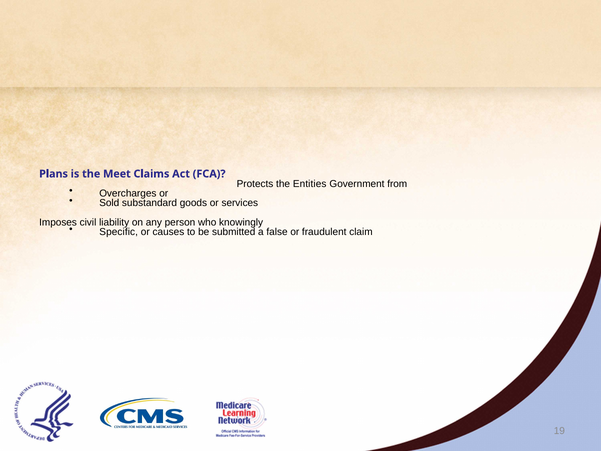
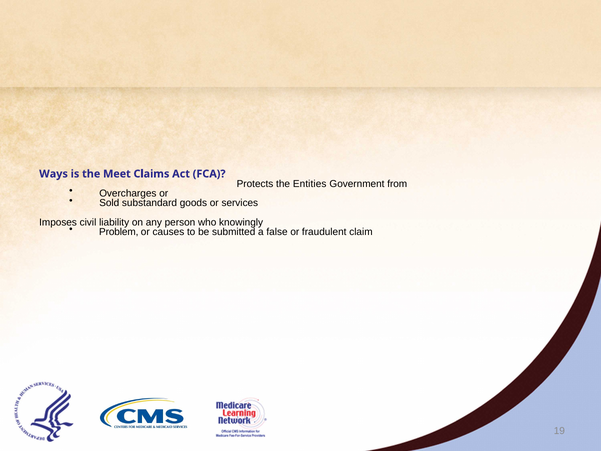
Plans: Plans -> Ways (54, 174)
Specific: Specific -> Problem (119, 232)
